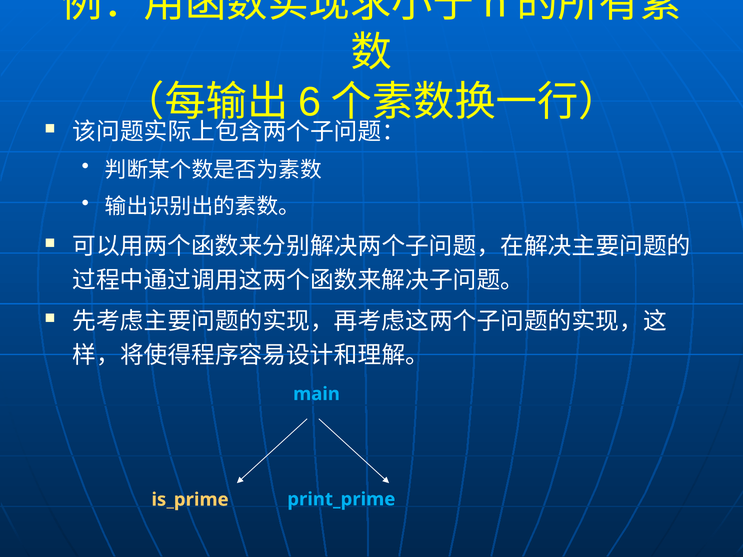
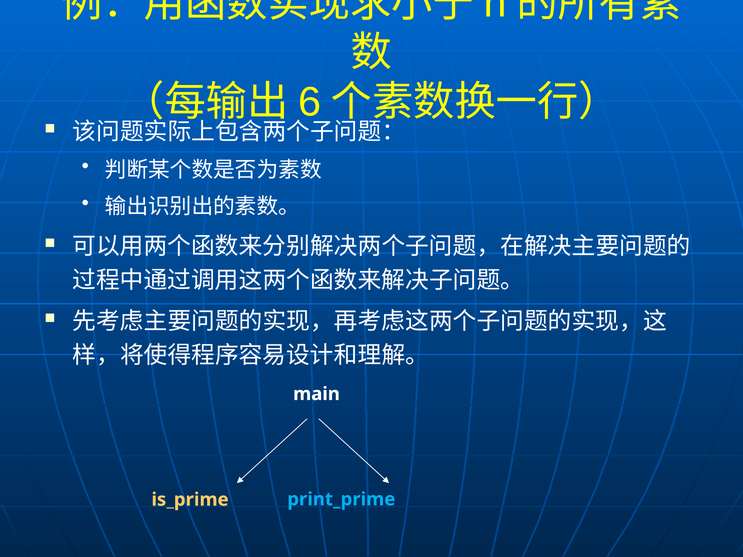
main colour: light blue -> white (317, 394)
